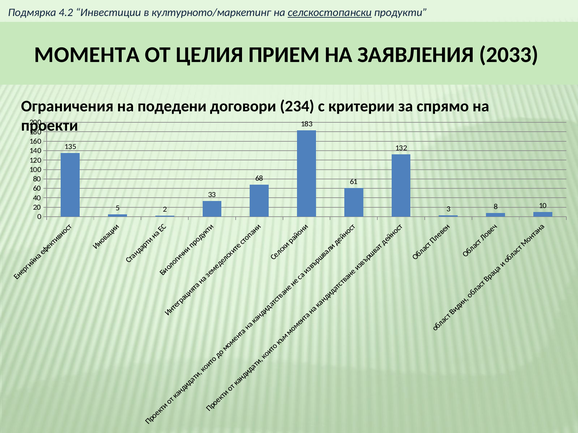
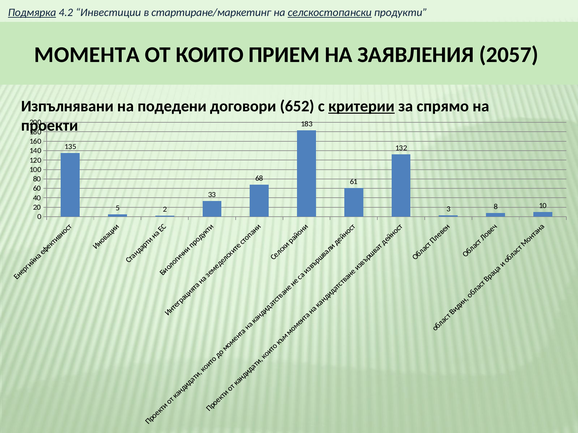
Подмярка underline: none -> present (32, 12)
културното/маркетинг: културното/маркетинг -> стартиране/маркетинг (211, 12)
ЦЕЛИЯ: ЦЕЛИЯ -> КОИТО (210, 55)
2033: 2033 -> 2057 (509, 55)
Ограничения: Ограничения -> Изпълнявани (67, 106)
234: 234 -> 652 (297, 106)
критерии underline: none -> present (361, 106)
